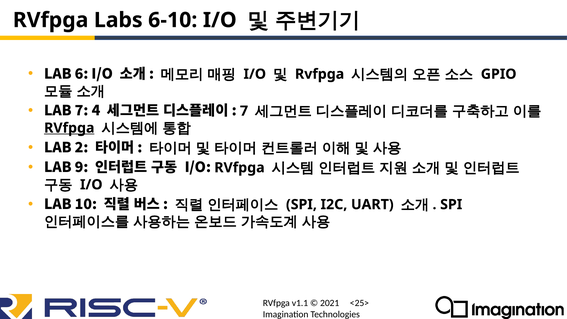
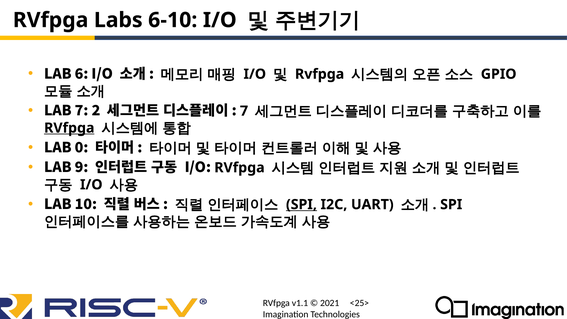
4: 4 -> 2 (96, 111)
2: 2 -> 0 (82, 148)
SPI underline: none -> present (301, 204)
